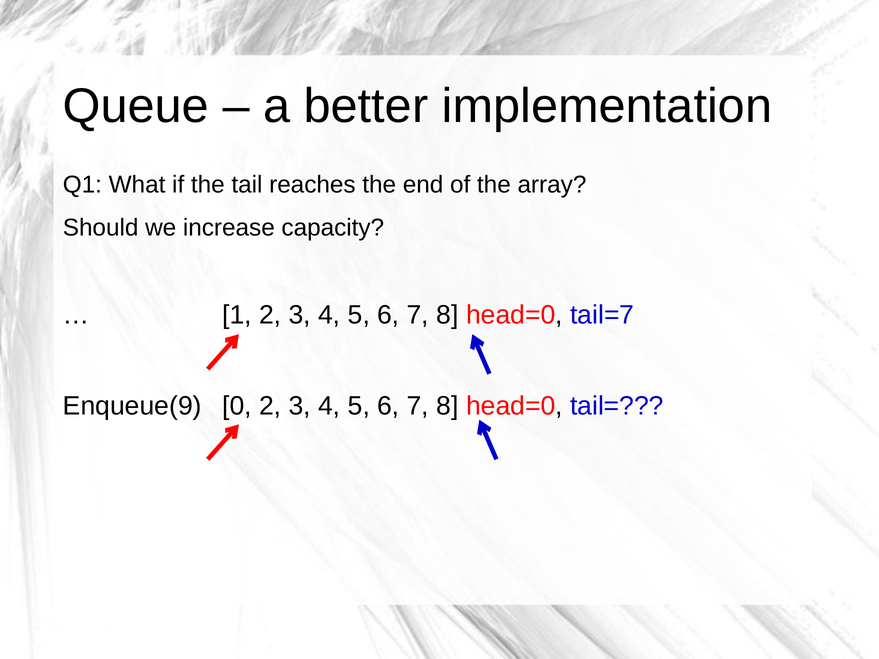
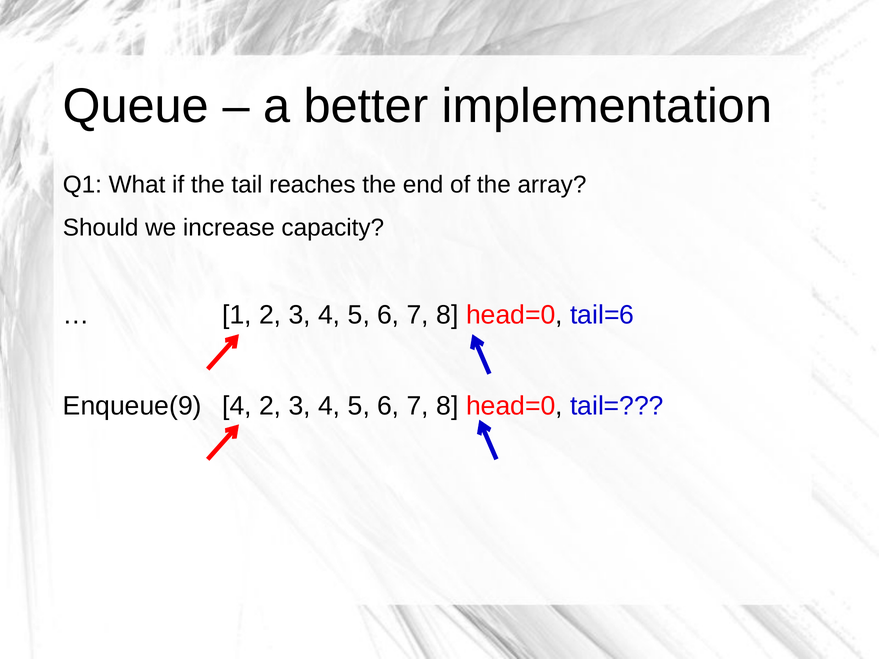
tail=7: tail=7 -> tail=6 (602, 315)
Enqueue(9 0: 0 -> 4 (237, 406)
